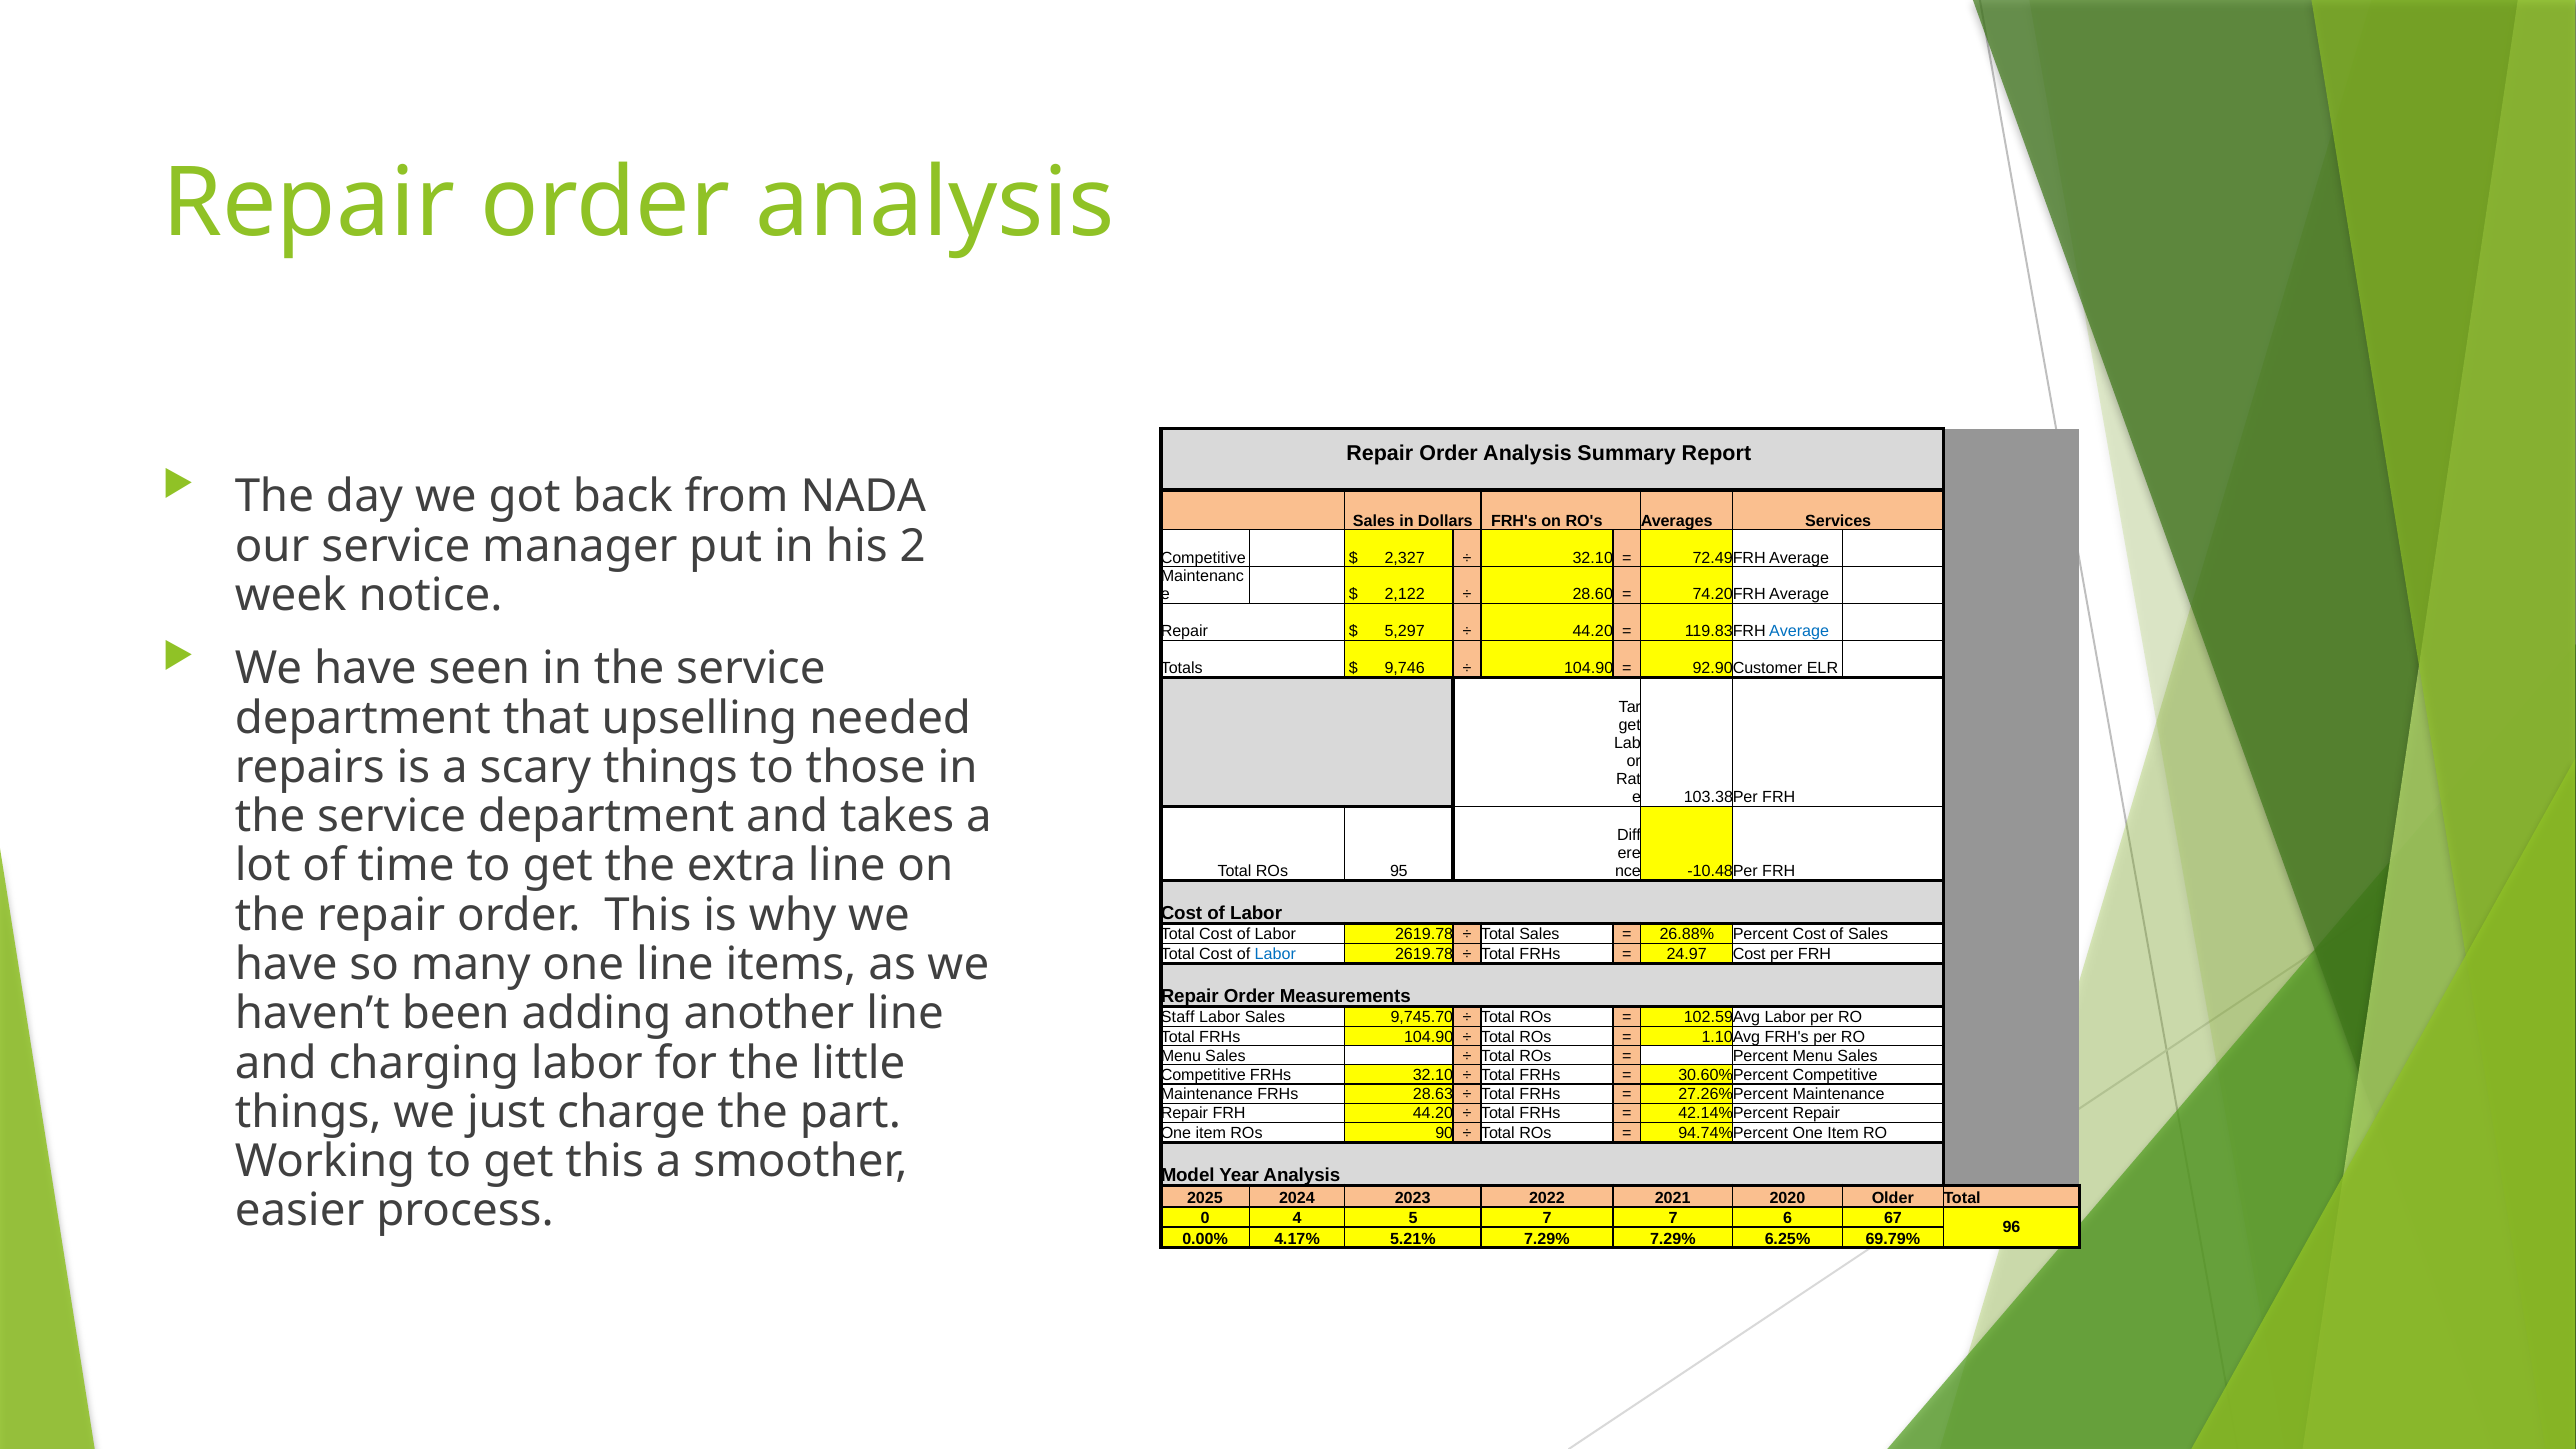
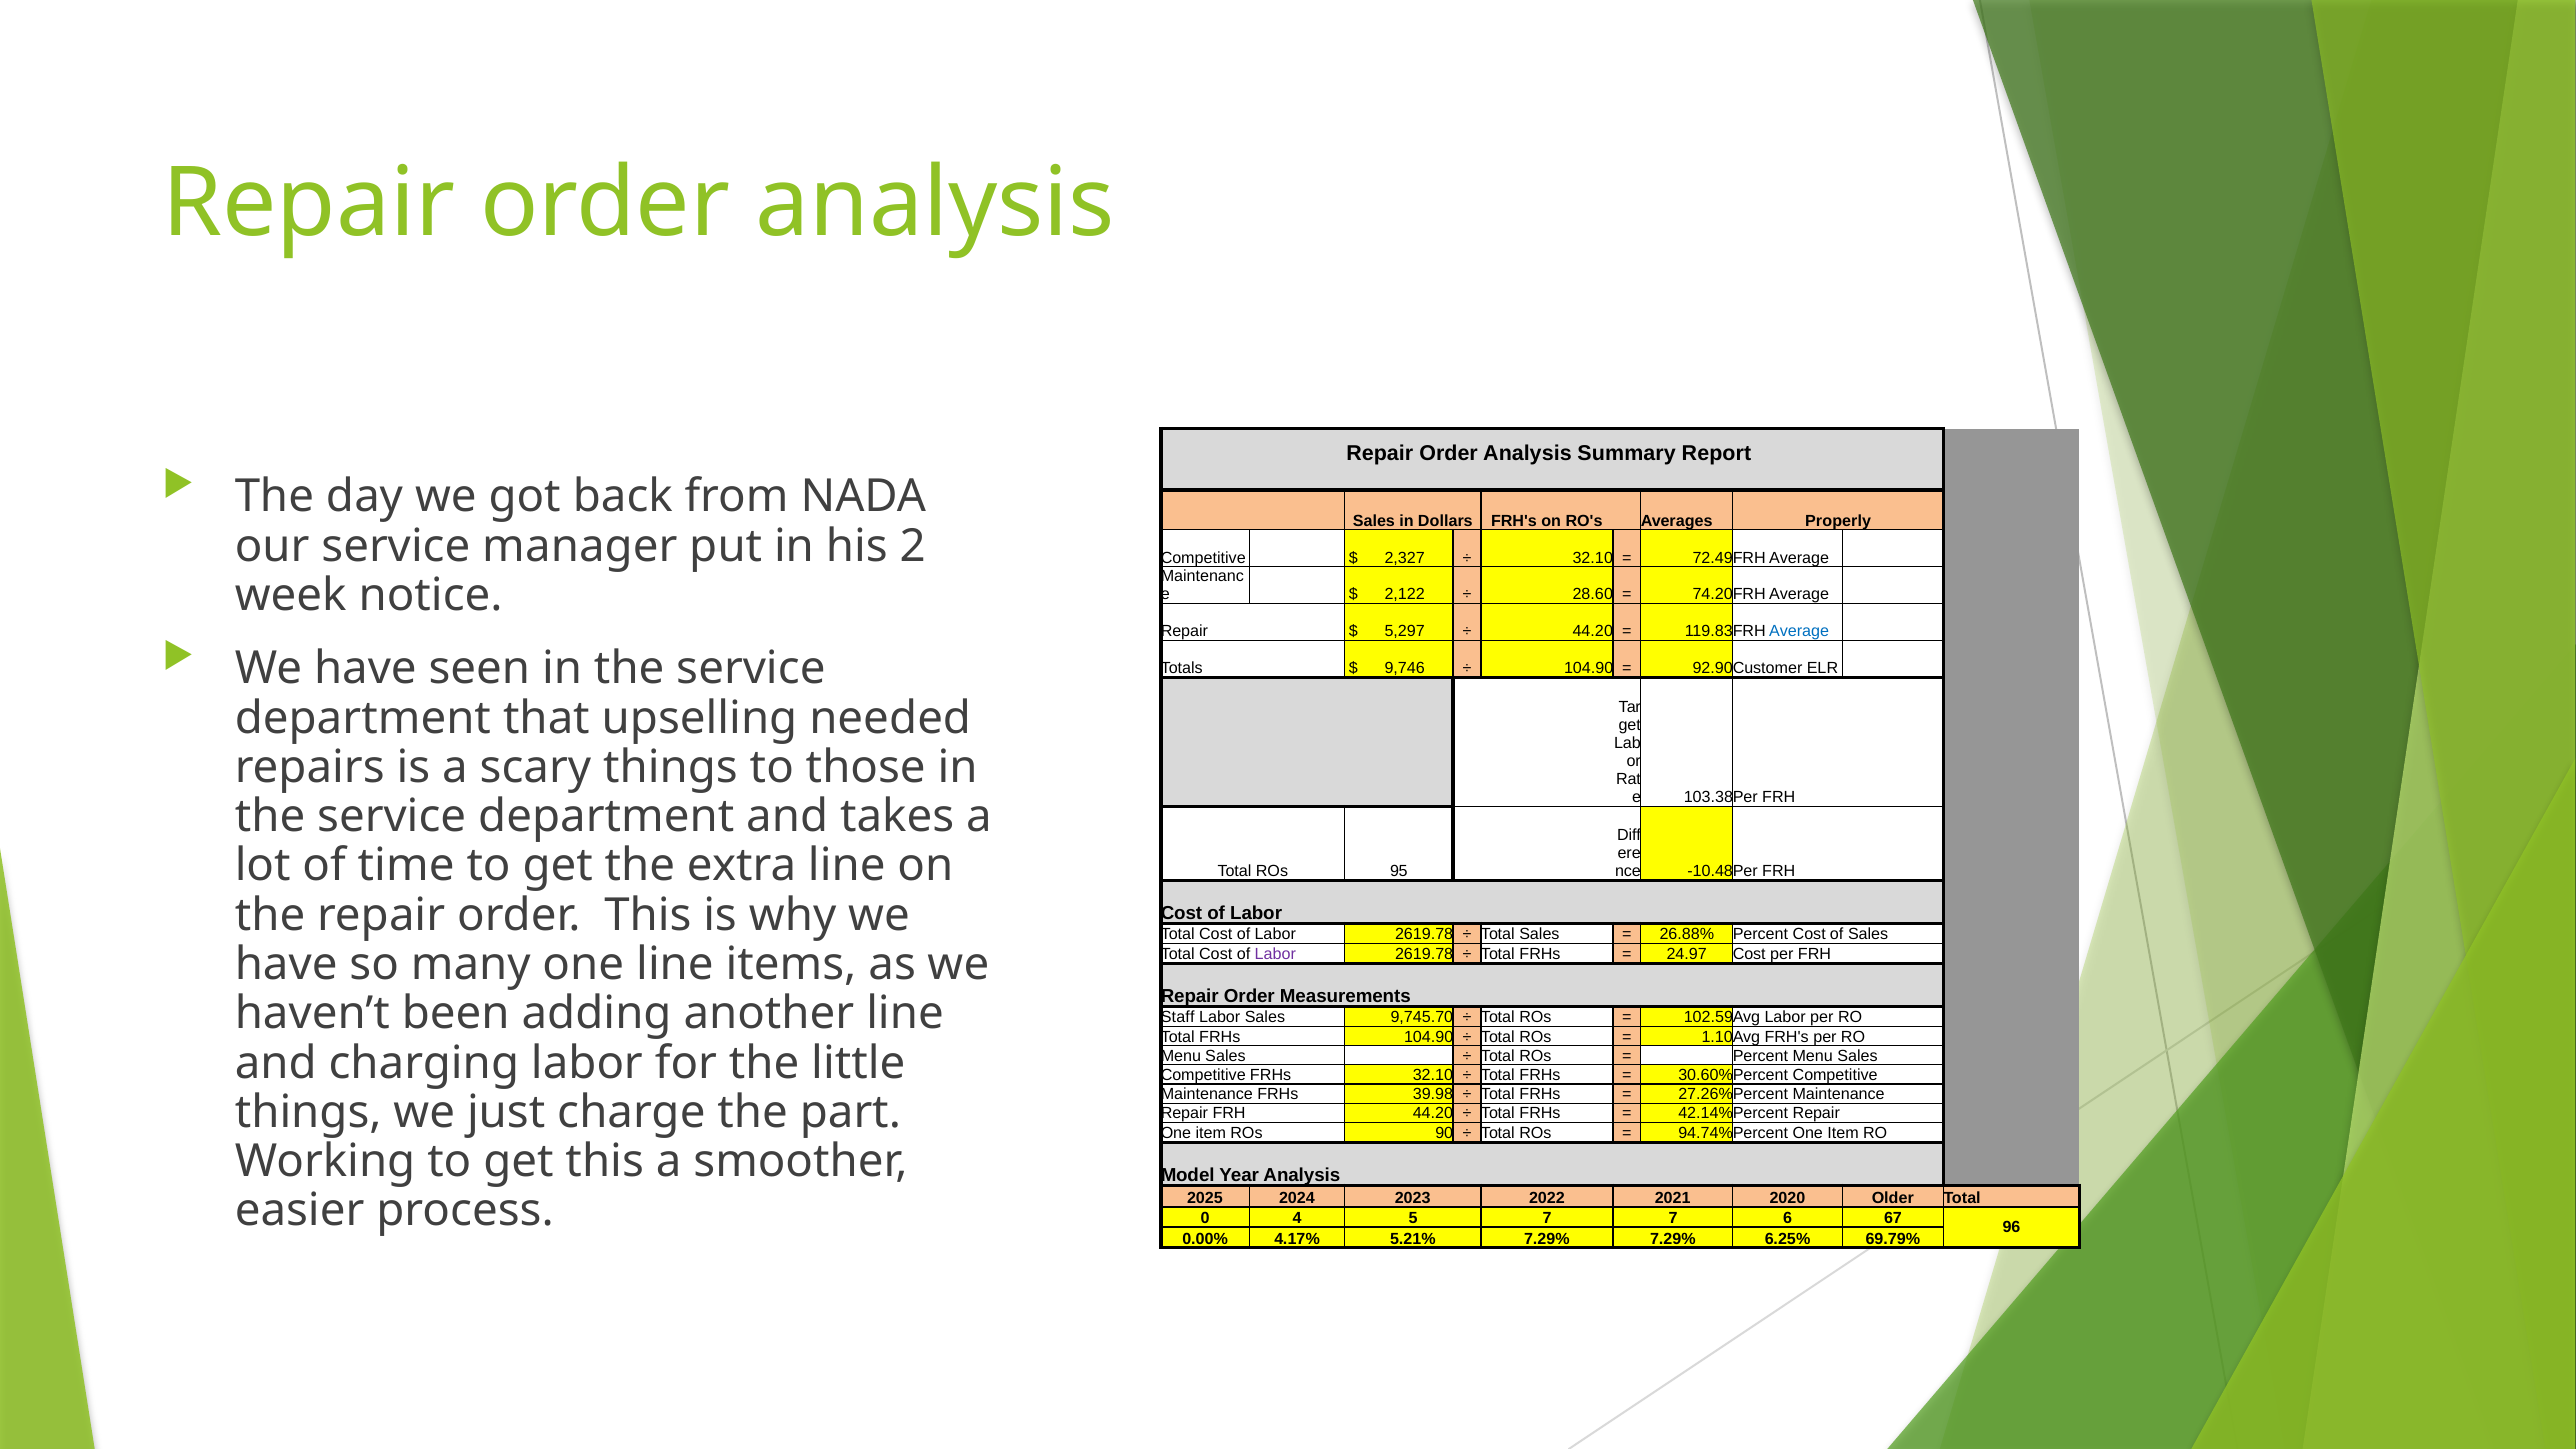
Services: Services -> Properly (1838, 521)
Labor colour: blue -> purple (1275, 955)
28.63: 28.63 -> 39.98 (1433, 1094)
